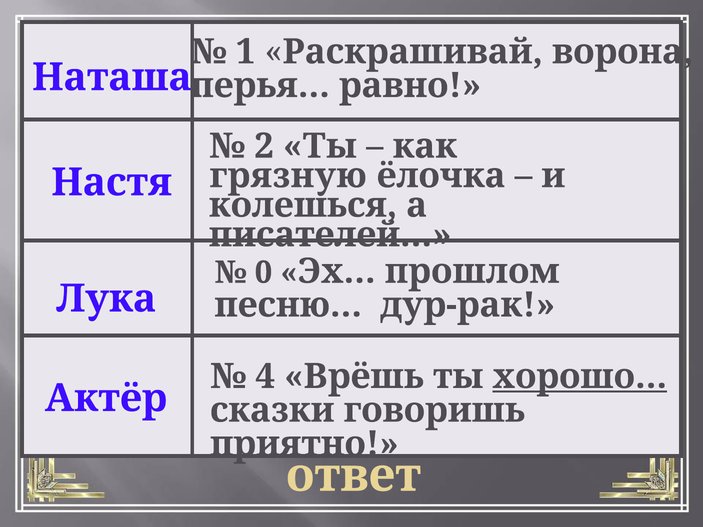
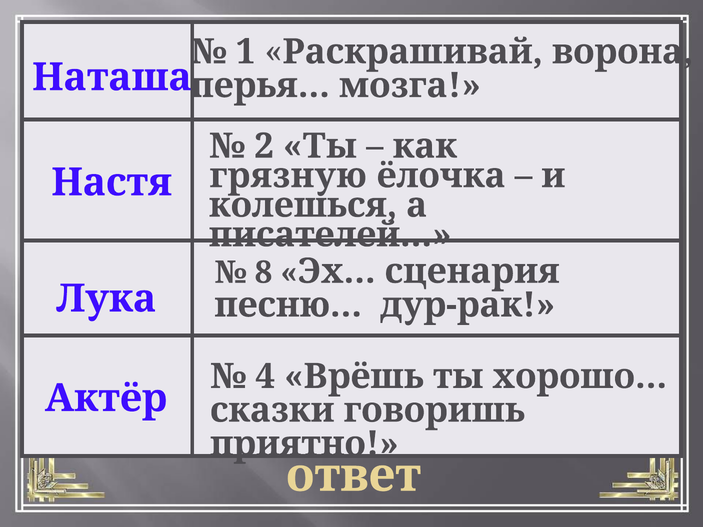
равно: равно -> мозга (410, 86)
0: 0 -> 8 (263, 273)
прошлом: прошлом -> сценария (472, 271)
хорошо… underline: present -> none (580, 377)
